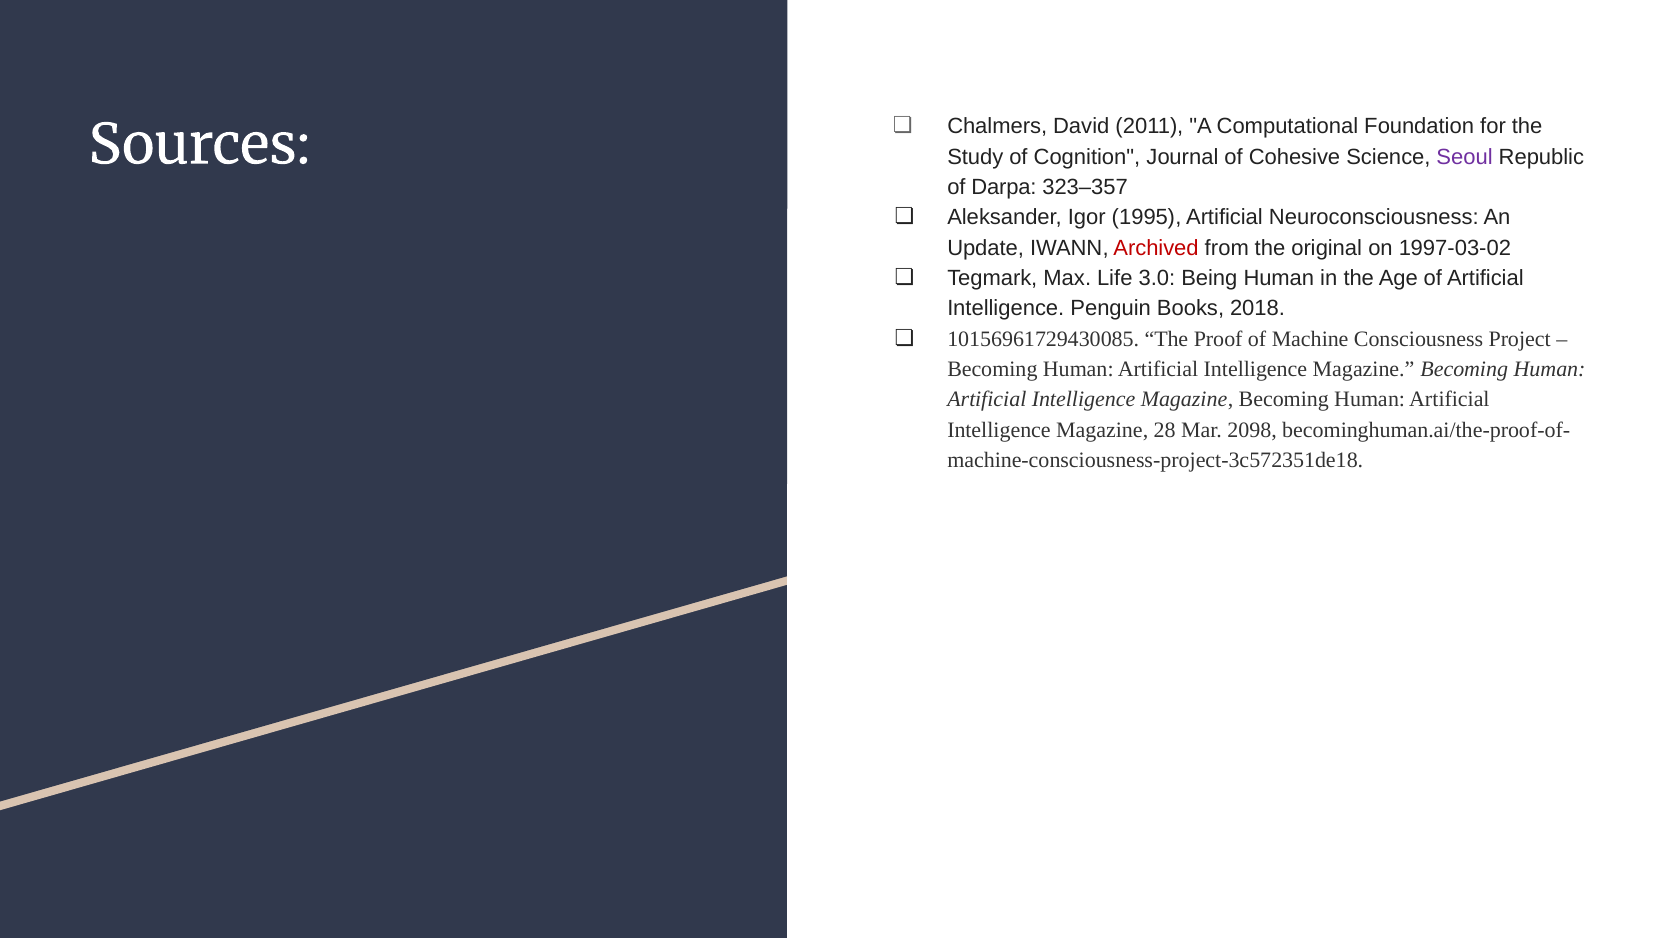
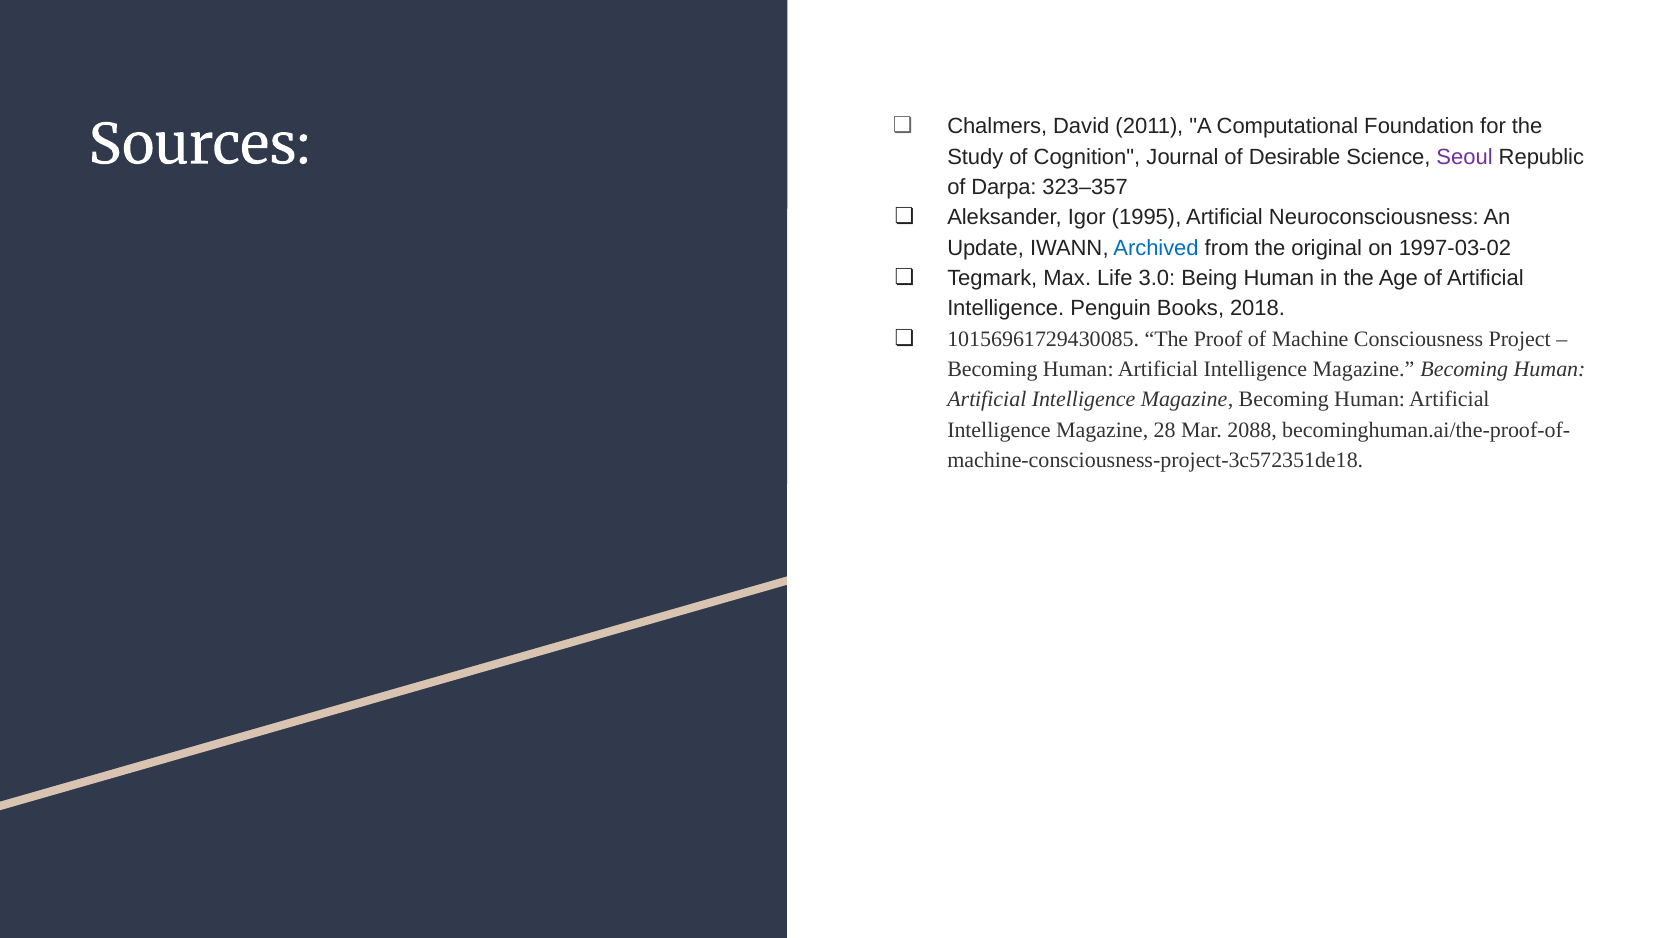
Cohesive: Cohesive -> Desirable (1295, 157)
Archived colour: red -> blue (1156, 248)
2098: 2098 -> 2088 (1252, 430)
